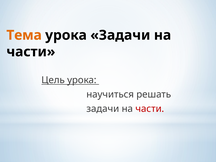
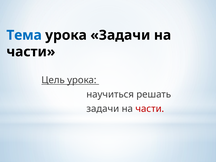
Тема colour: orange -> blue (24, 35)
